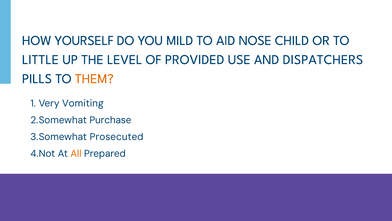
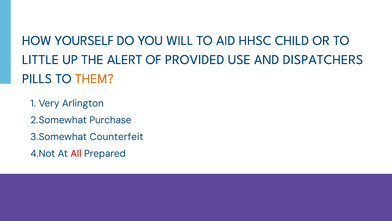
MILD: MILD -> WILL (180, 40)
NOSE: NOSE -> HHSC (255, 40)
LEVEL: LEVEL -> ALERT (125, 59)
Vomiting: Vomiting -> Arlington (83, 103)
Prosecuted: Prosecuted -> Counterfeit (117, 137)
All colour: orange -> red (76, 153)
